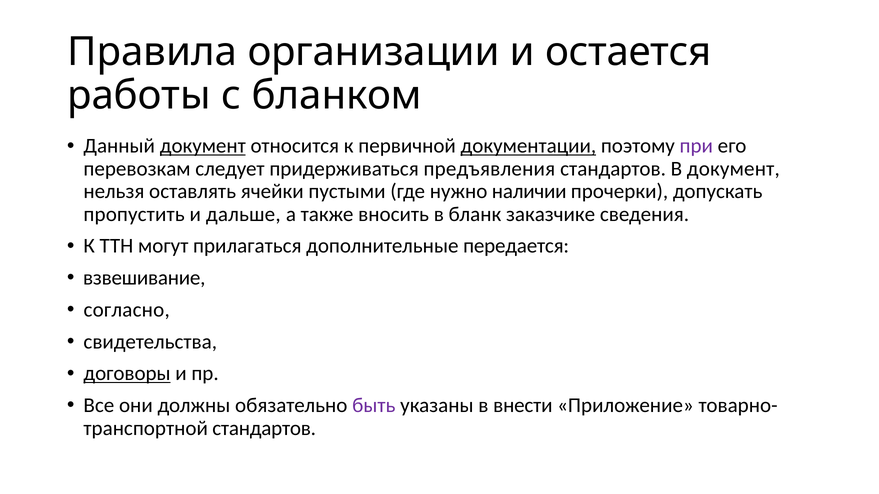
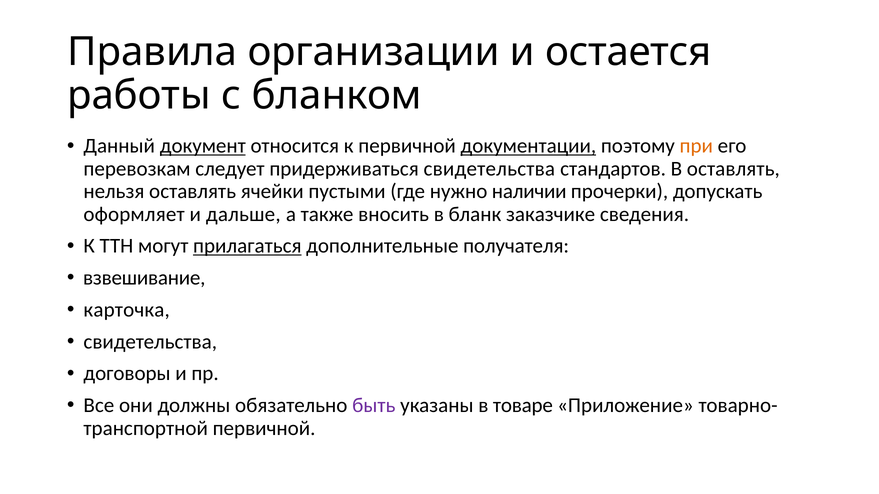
при colour: purple -> orange (696, 146)
придерживаться предъявления: предъявления -> свидетельства (489, 169)
В документ: документ -> оставлять (733, 169)
пропустить: пропустить -> оформляет (134, 214)
прилагаться underline: none -> present (247, 246)
передается: передается -> получателя (516, 246)
согласно: согласно -> карточка (127, 310)
договоры underline: present -> none (127, 374)
внести: внести -> товаре (523, 406)
стандартов: стандартов -> первичной (264, 428)
